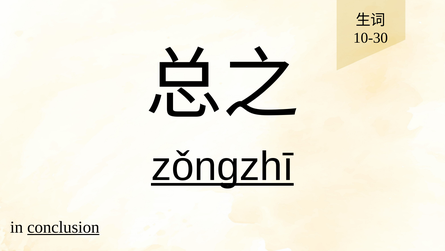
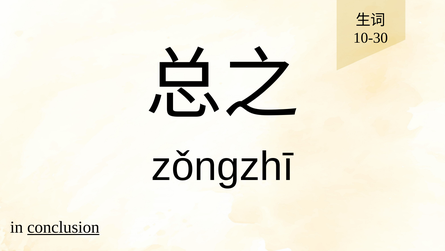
zǒngzhī underline: present -> none (222, 166)
